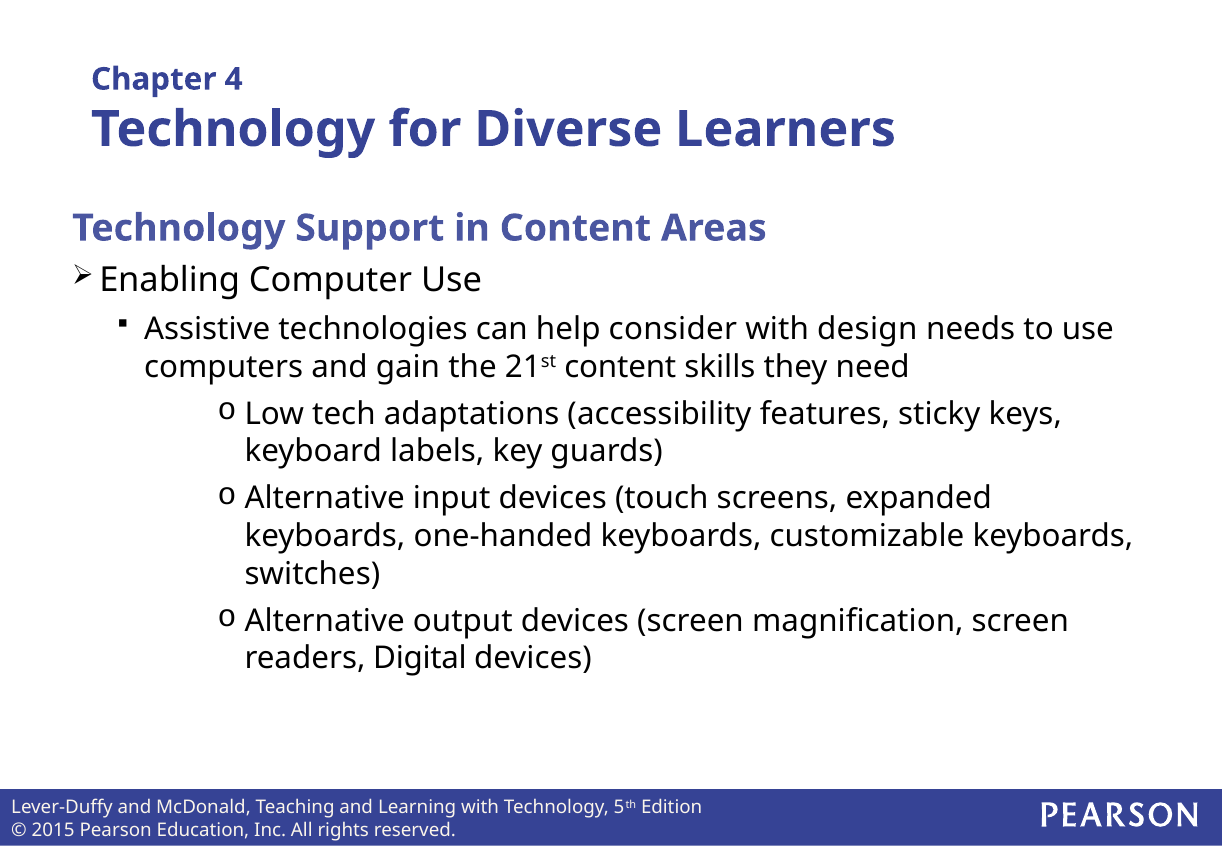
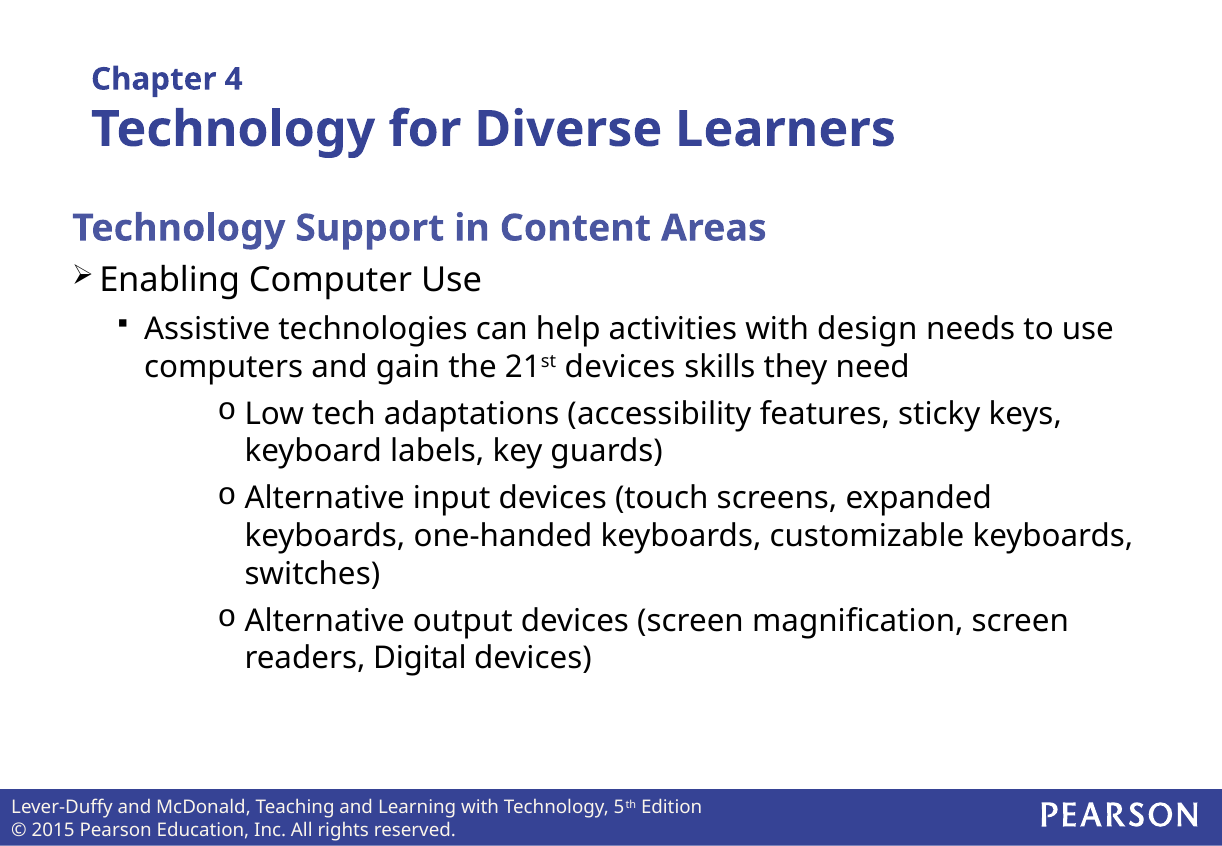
consider: consider -> activities (673, 329)
21st content: content -> devices (620, 367)
